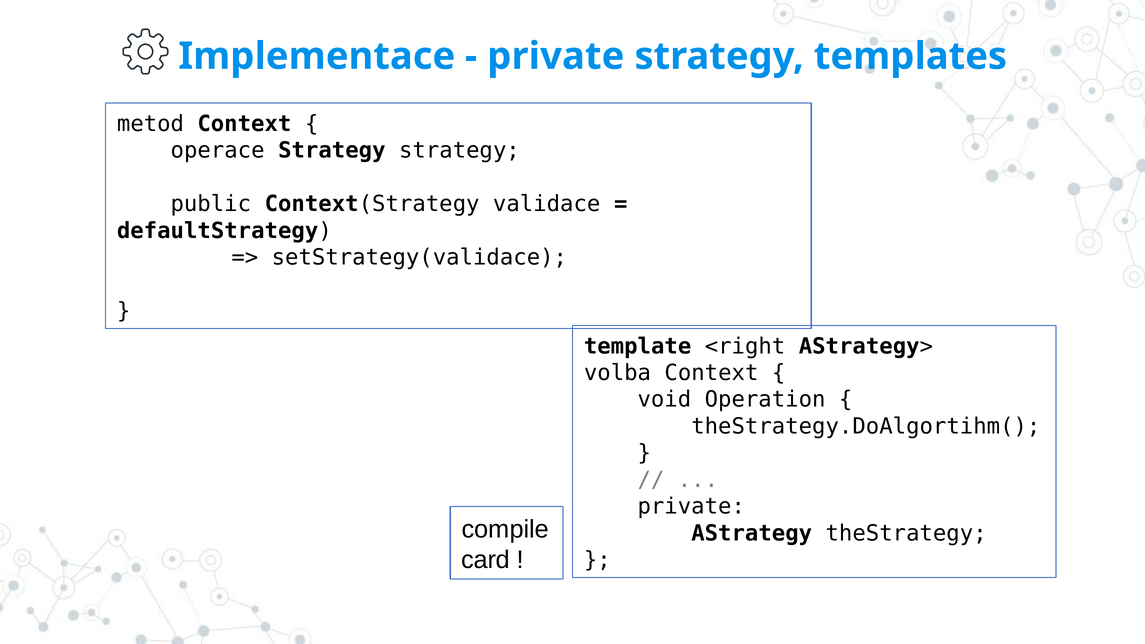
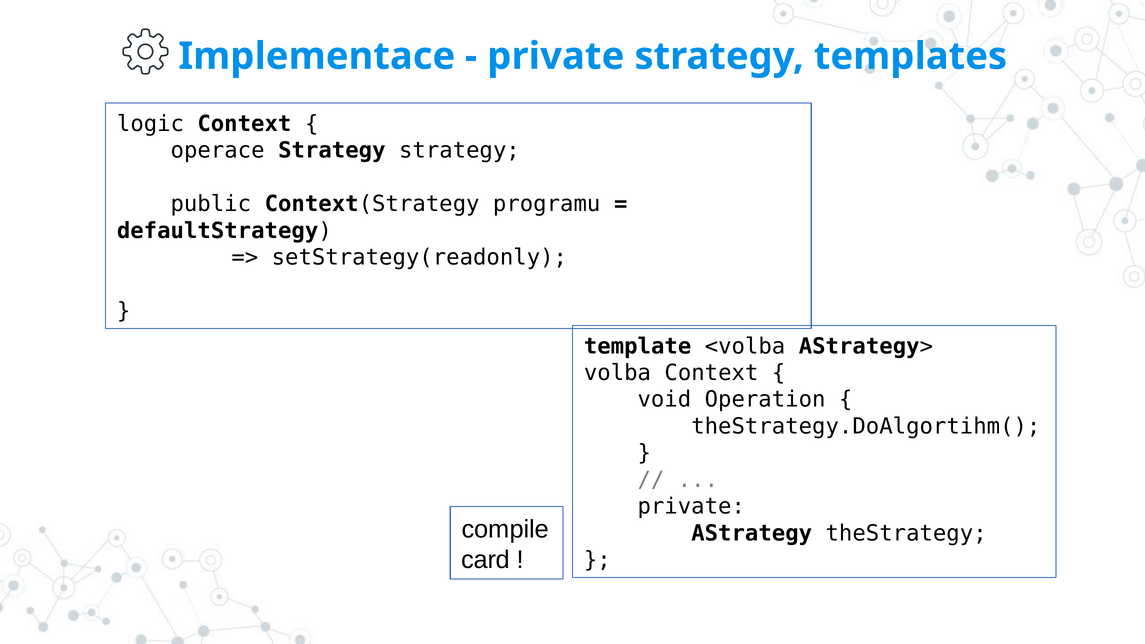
metod: metod -> logic (150, 124)
validace: validace -> programu (547, 204)
setStrategy(validace: setStrategy(validace -> setStrategy(readonly (419, 257)
<right: <right -> <volba (745, 346)
